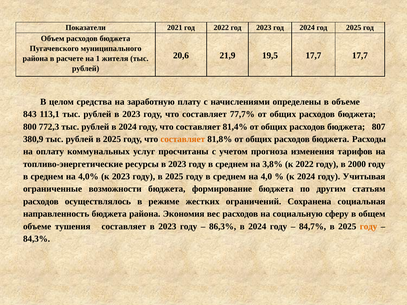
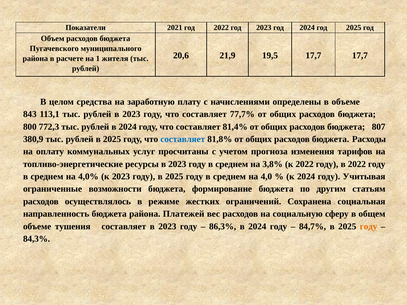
составляет colour: orange -> blue (183, 139)
в 2000: 2000 -> 2022 (357, 164)
Экономия: Экономия -> Платежей (184, 214)
